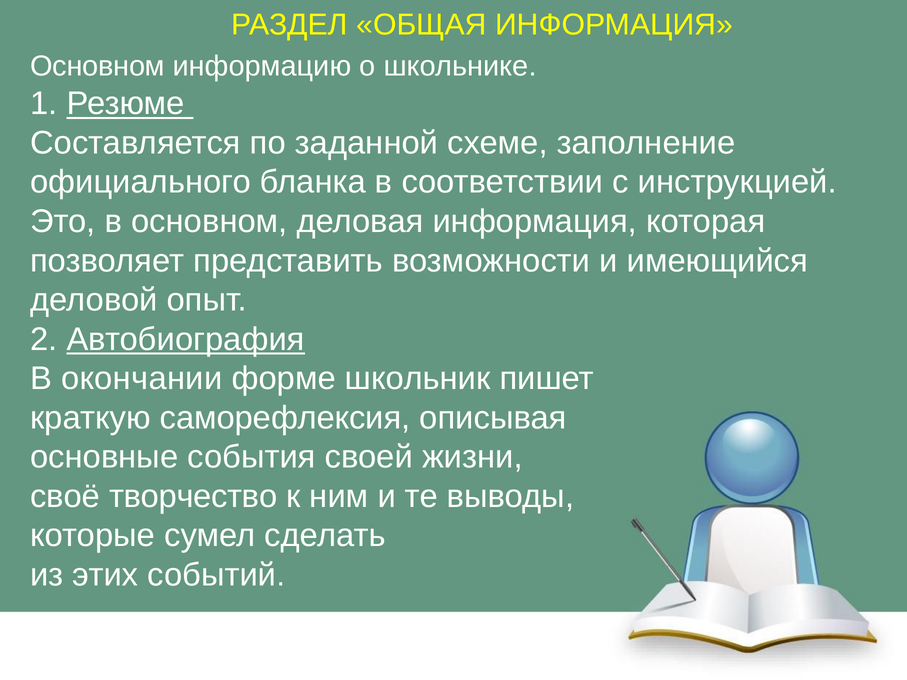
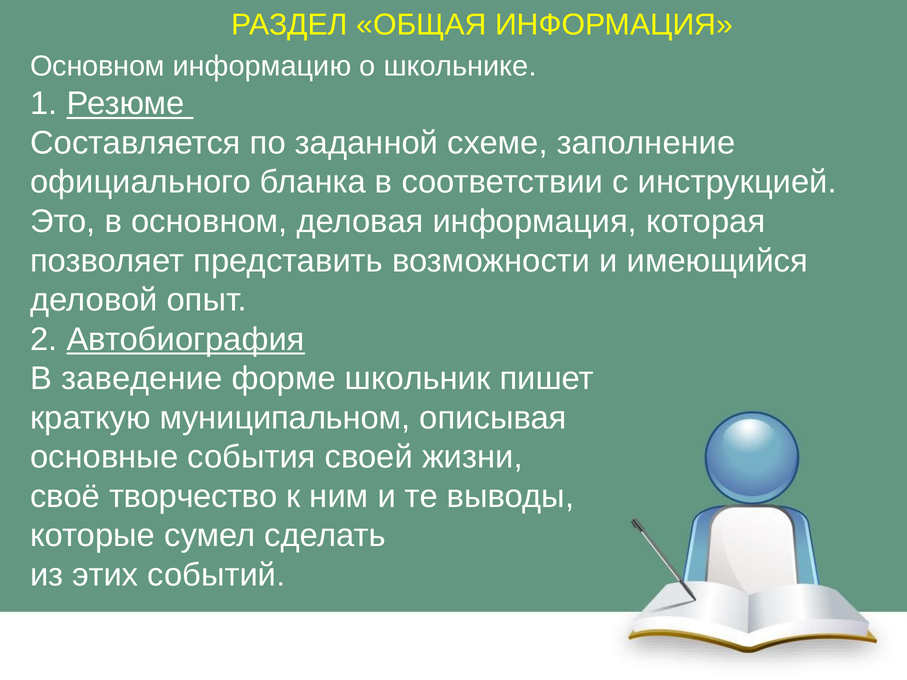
окончании: окончании -> заведение (142, 379)
саморефлексия: саморефлексия -> муниципальном (285, 418)
